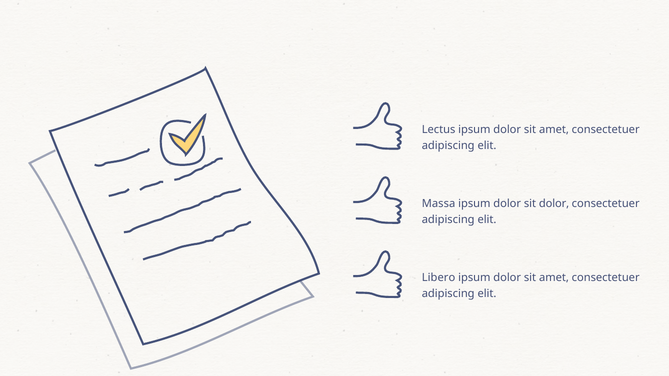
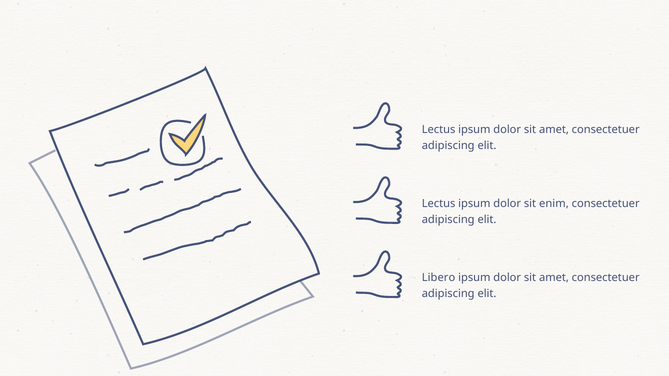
Massa: Massa -> Lectus (439, 204)
sit dolor: dolor -> enim (554, 204)
